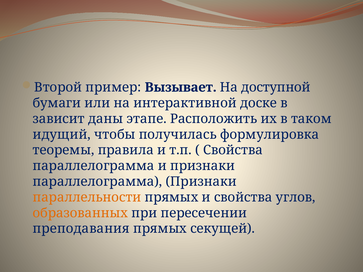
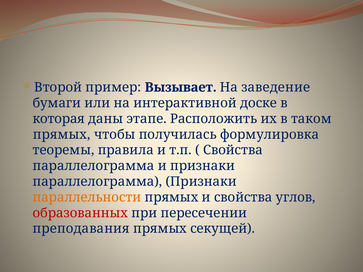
доступной: доступной -> заведение (276, 87)
зависит: зависит -> которая (59, 119)
идущий: идущий -> прямых (62, 135)
образованных colour: orange -> red (80, 213)
